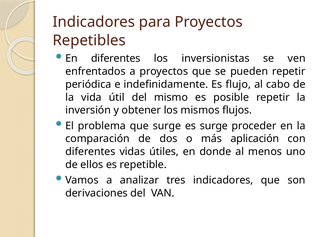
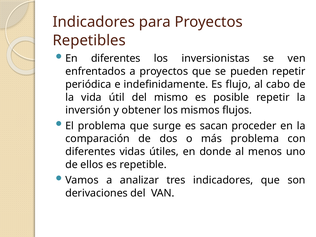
es surge: surge -> sacan (214, 126)
más aplicación: aplicación -> problema (255, 139)
